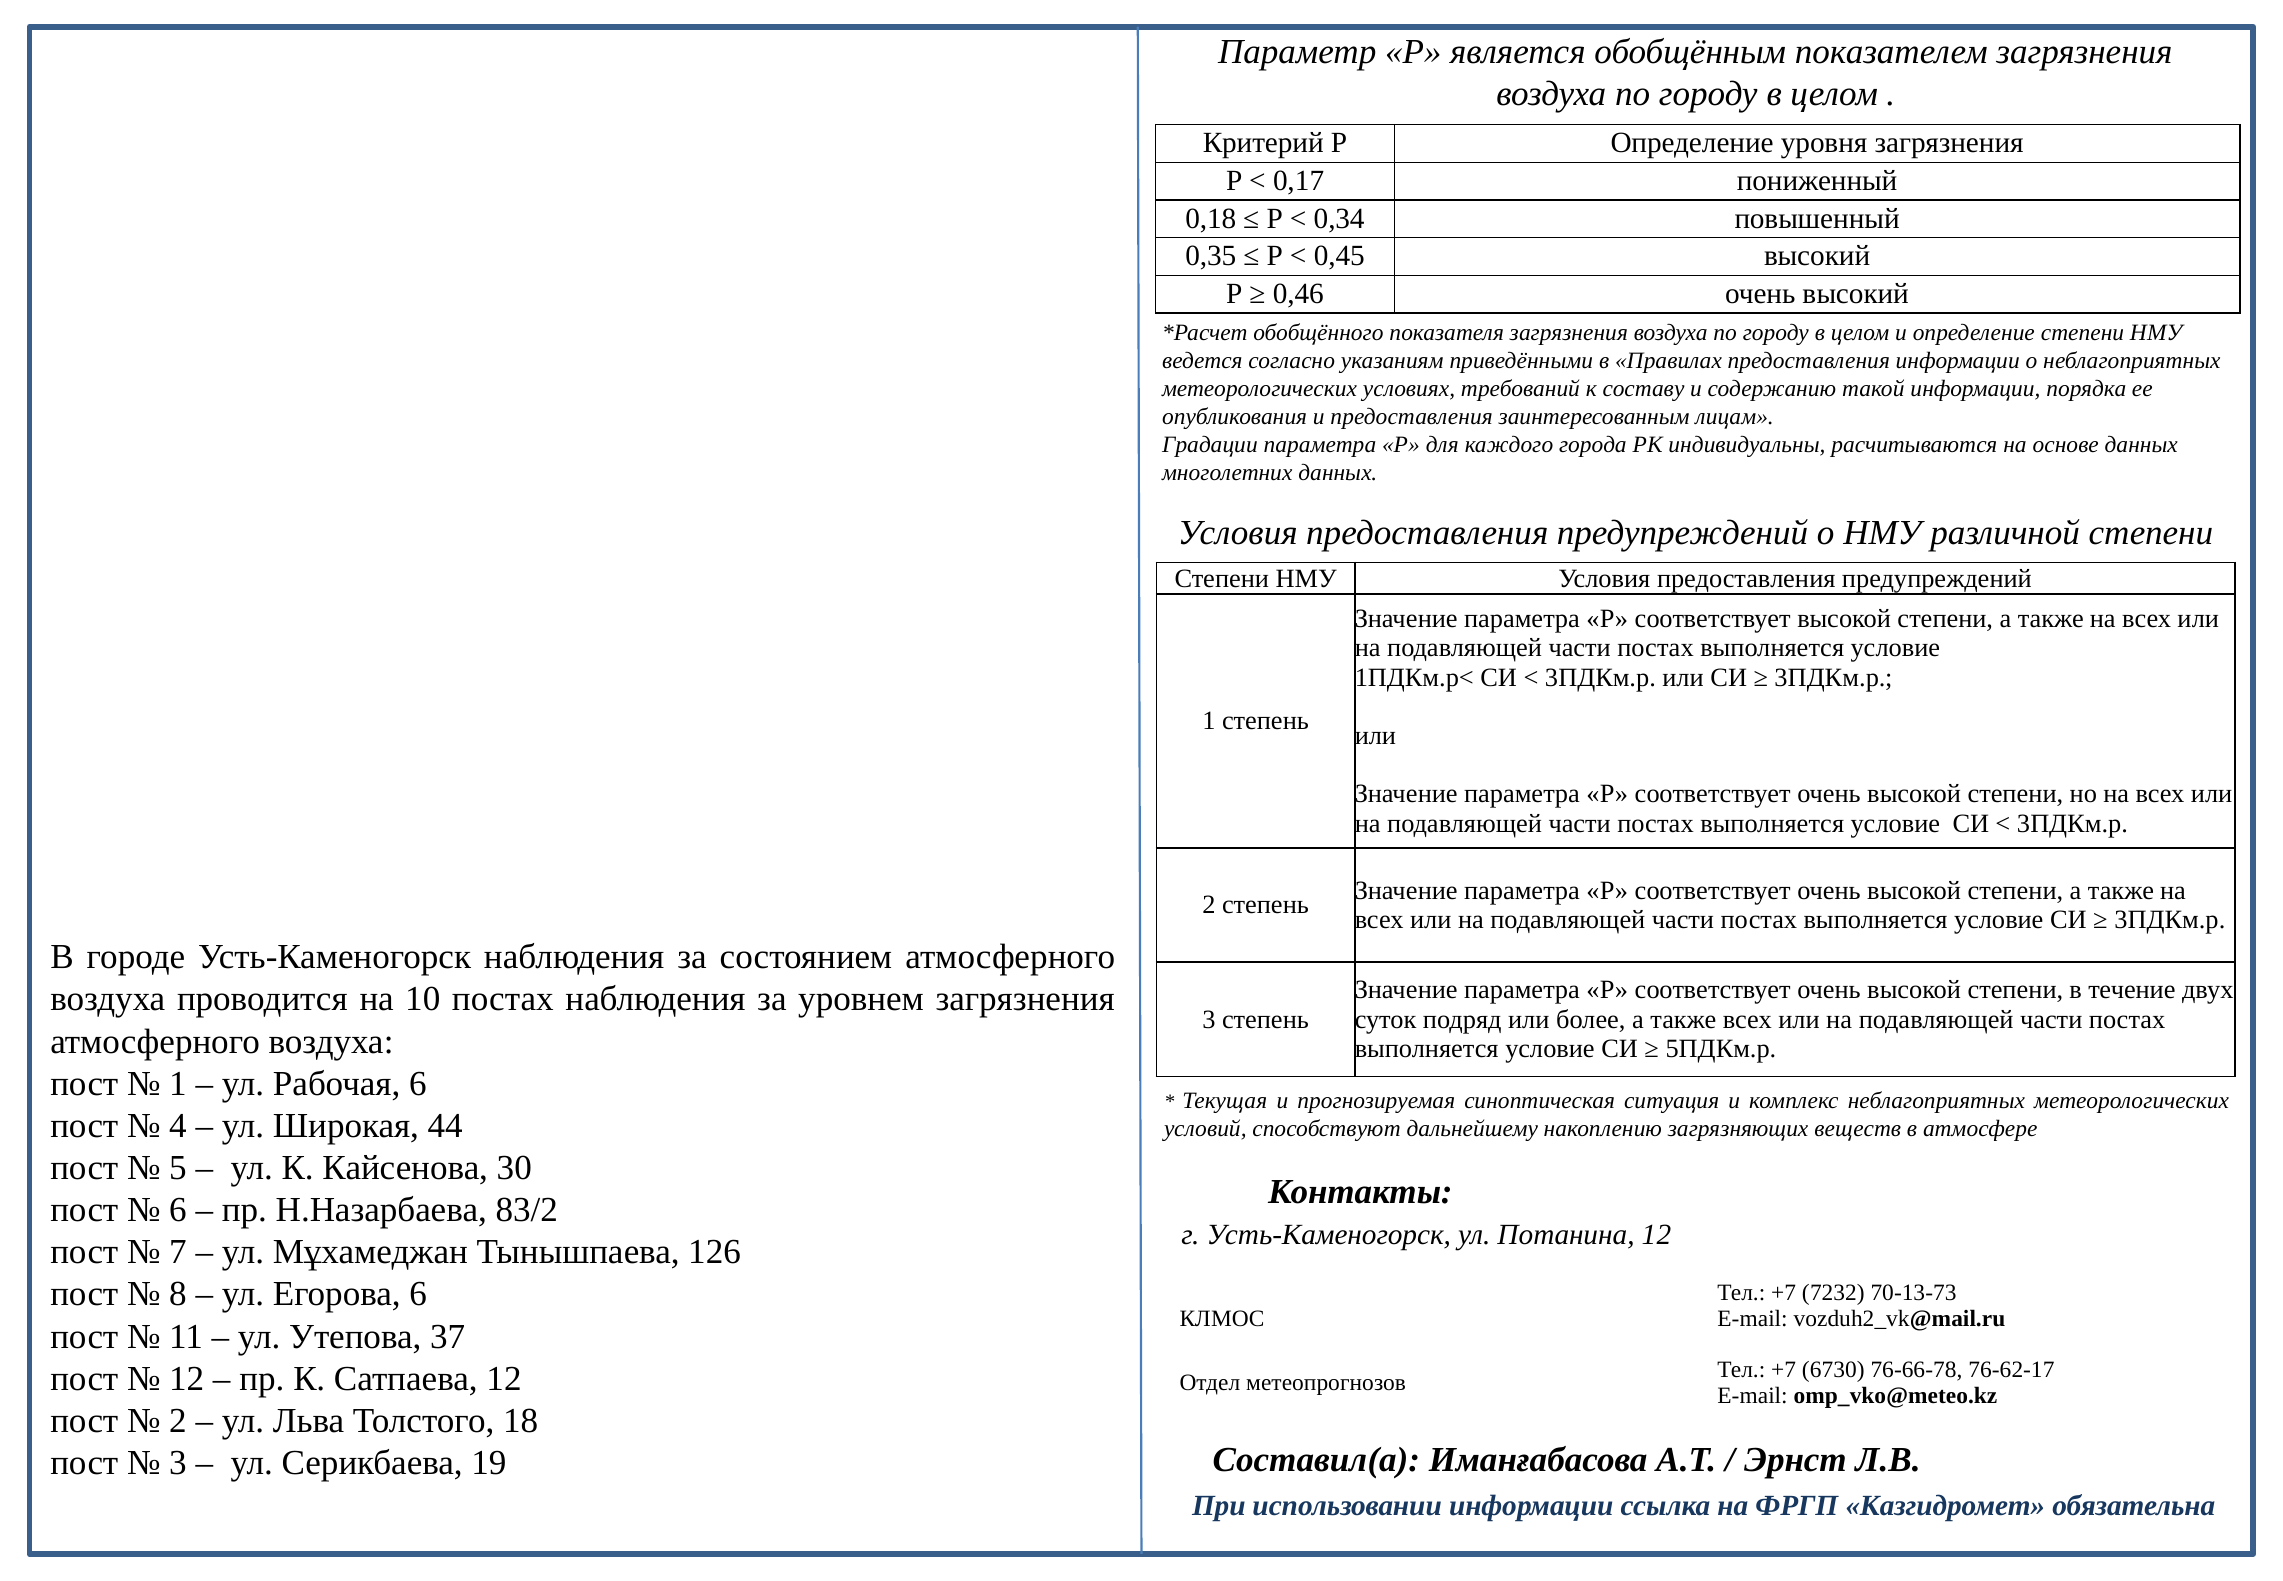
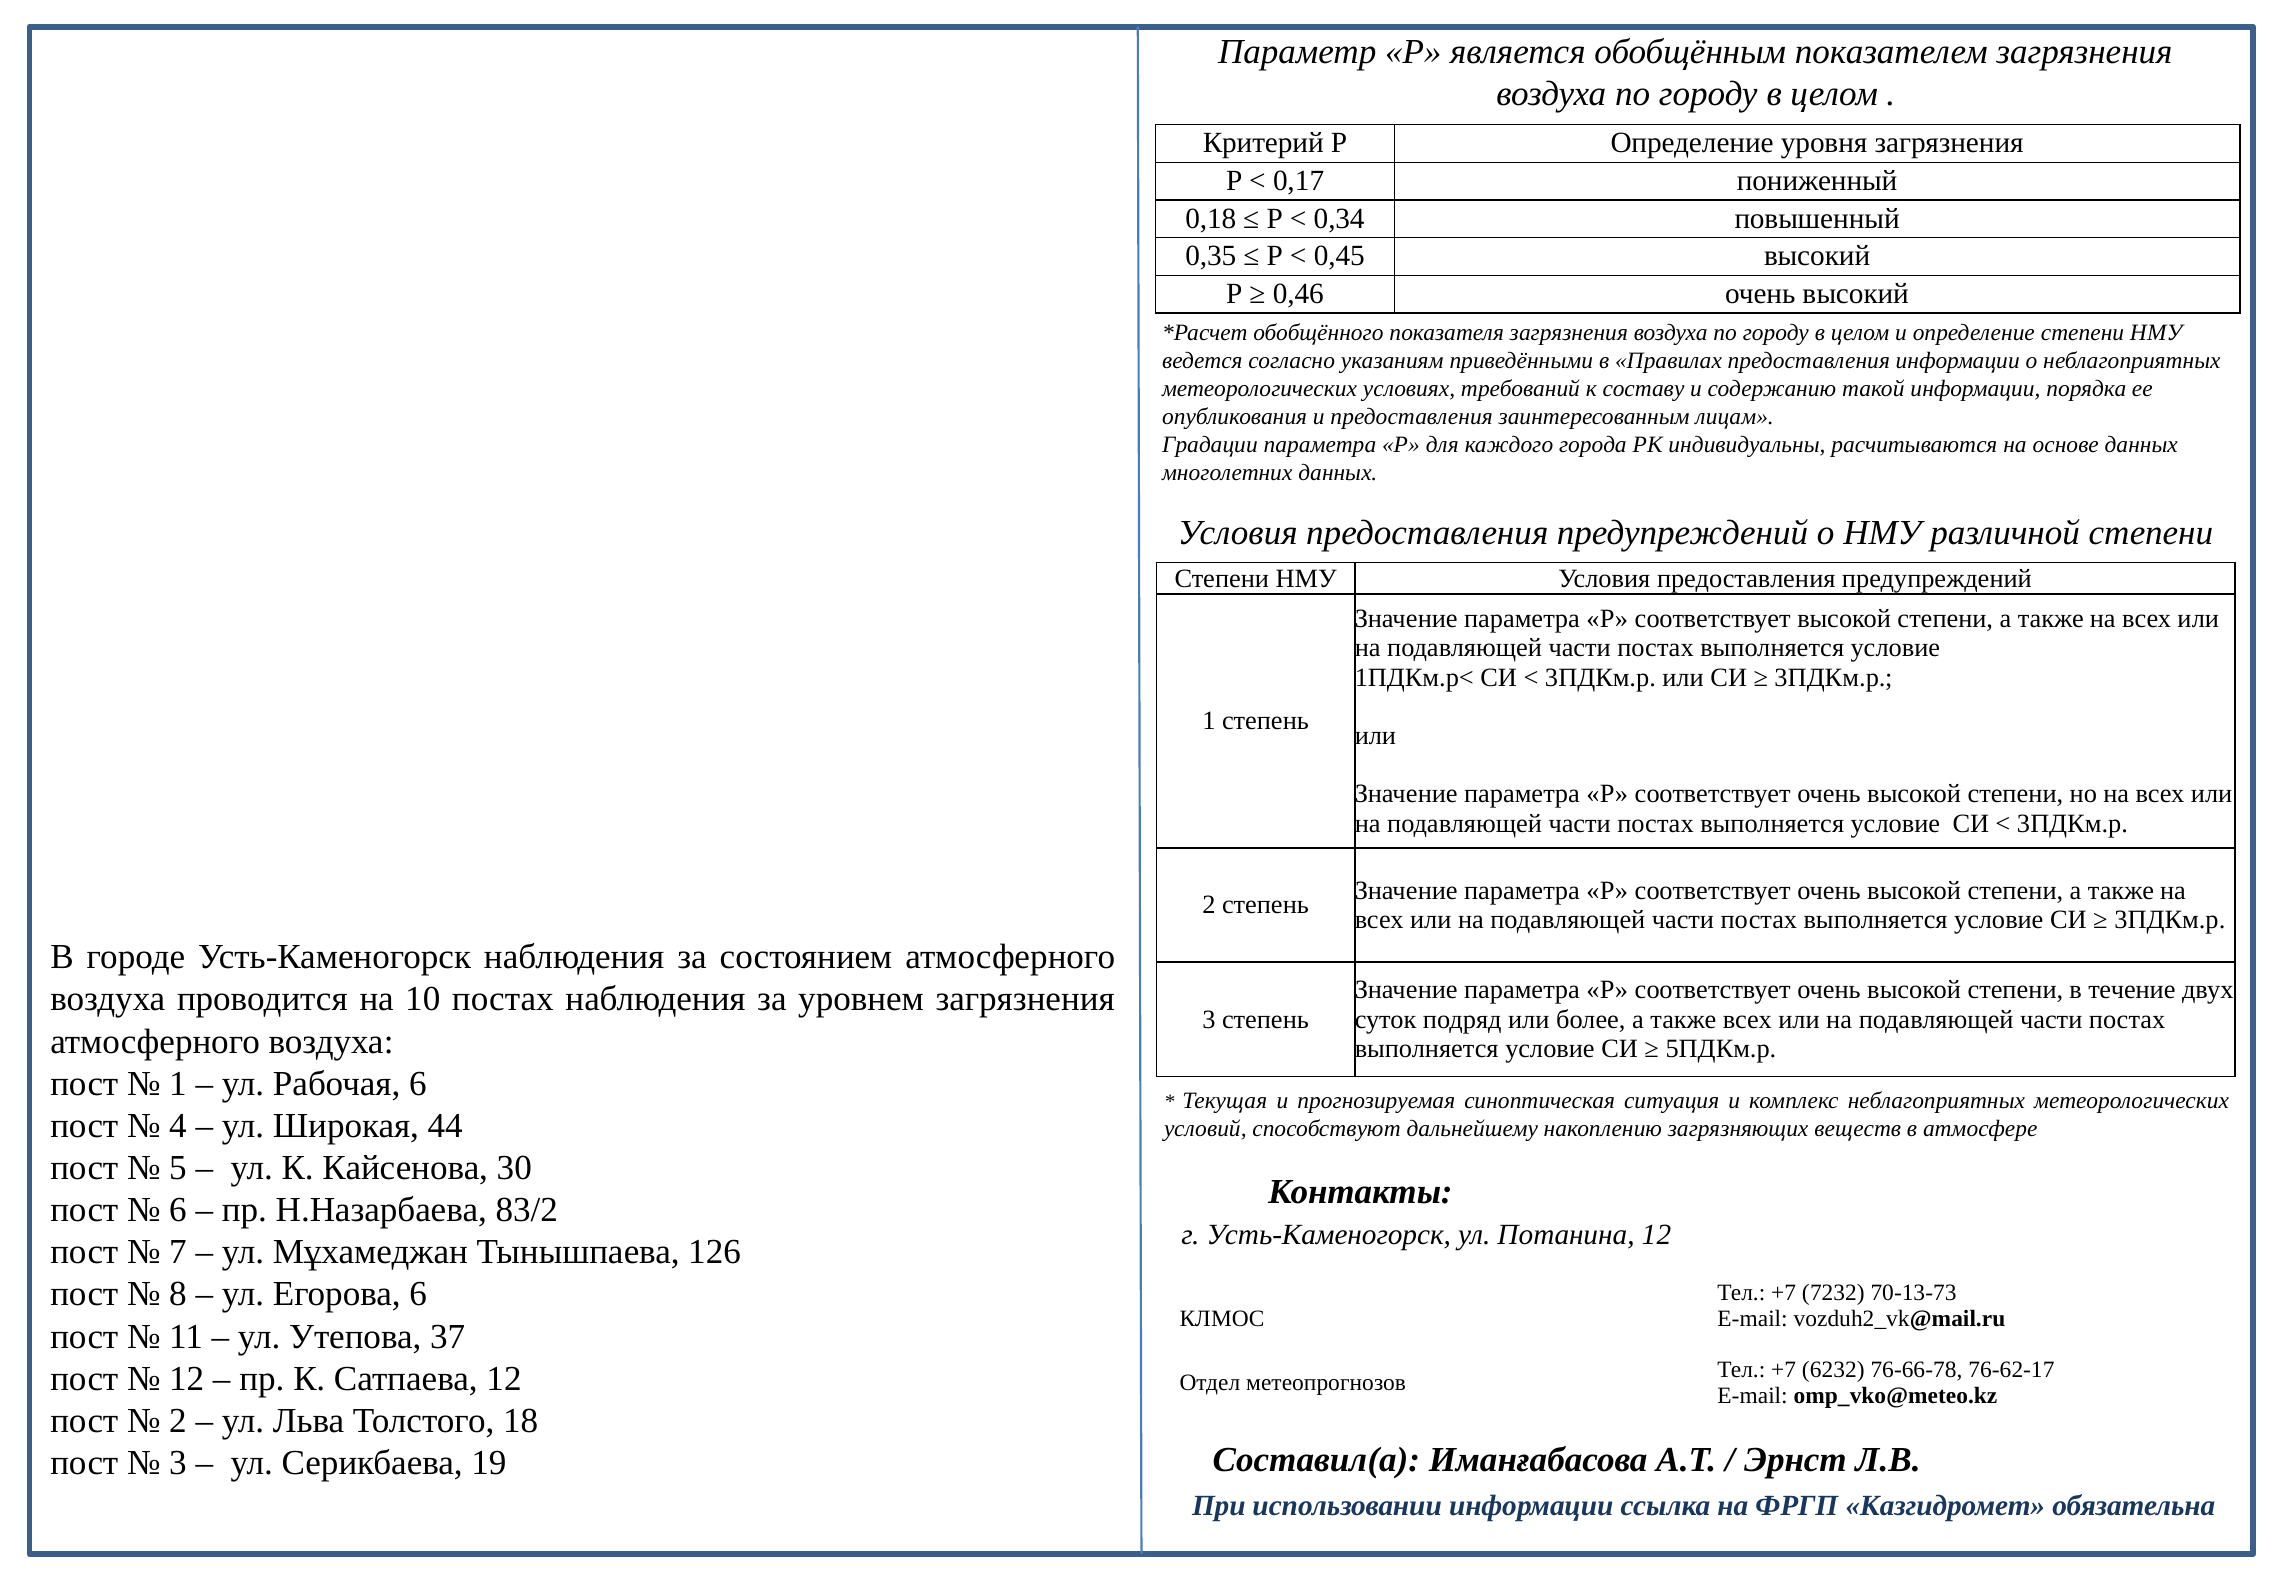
6730: 6730 -> 6232 (1833, 1370)
